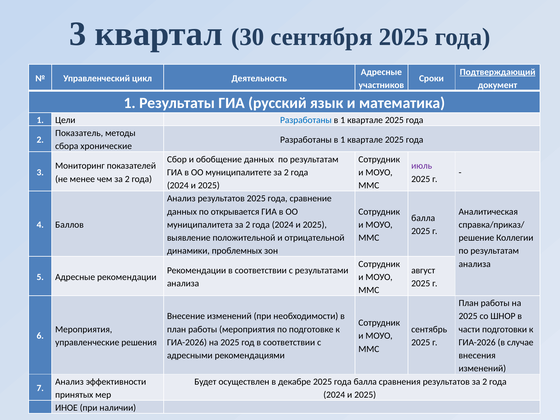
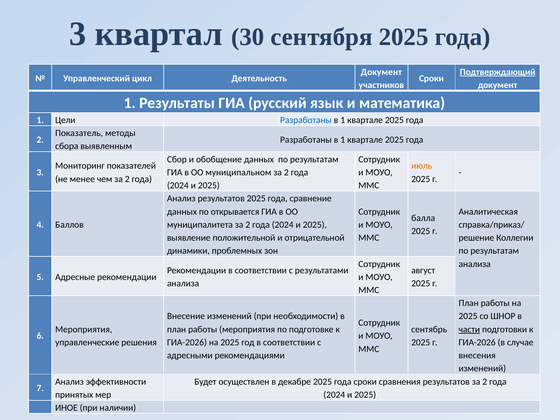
Адресные: Адресные -> Документ (381, 72)
хронические: хронические -> выявленным (106, 146)
июль colour: purple -> orange (422, 166)
муниципалитете: муниципалитете -> муниципальном (238, 172)
части underline: none -> present (469, 329)
года балла: балла -> сроки (365, 382)
